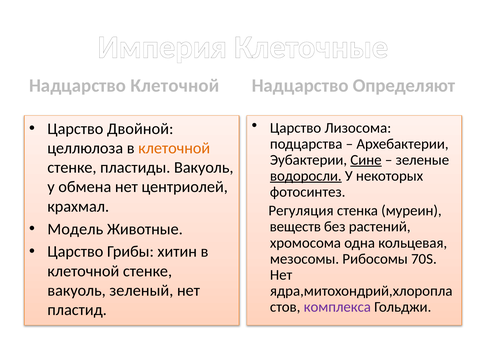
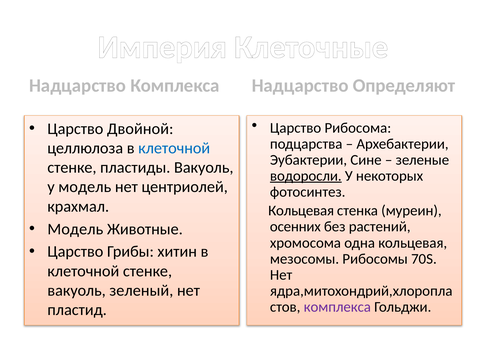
Надцарство Клеточной: Клеточной -> Комплекса (175, 86)
Лизосома: Лизосома -> Рибосома (358, 128)
клеточной colour: orange -> blue (174, 148)
Сине underline: present -> none (366, 160)
у обмена: обмена -> модель (85, 187)
Регуляция: Регуляция -> Кольцевая (301, 211)
веществ: веществ -> осенних (295, 227)
